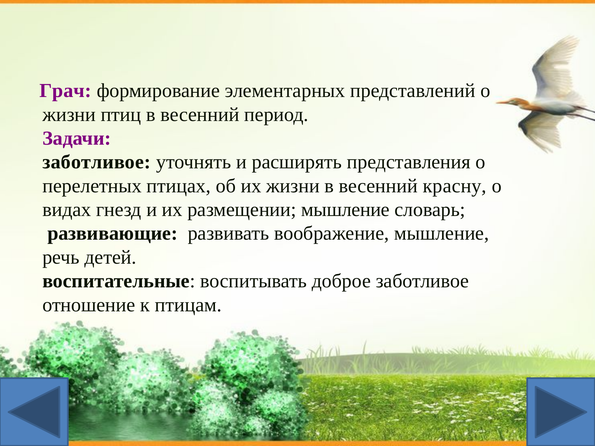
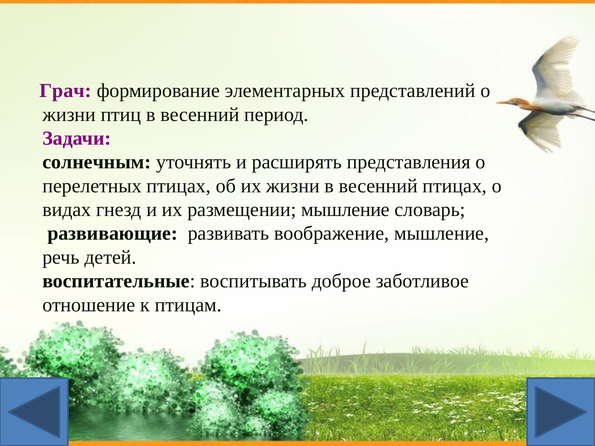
заботливое: заботливое -> солнечным (97, 162)
весенний красну: красну -> птицах (455, 186)
